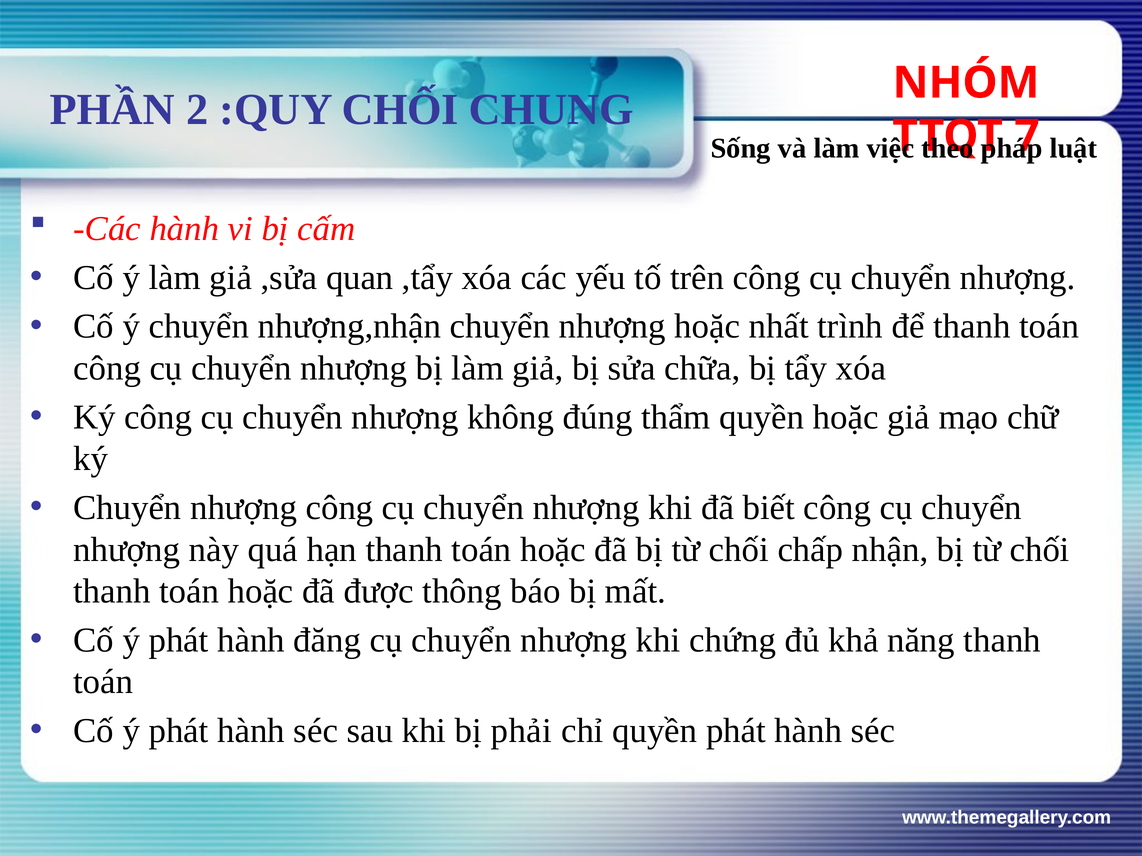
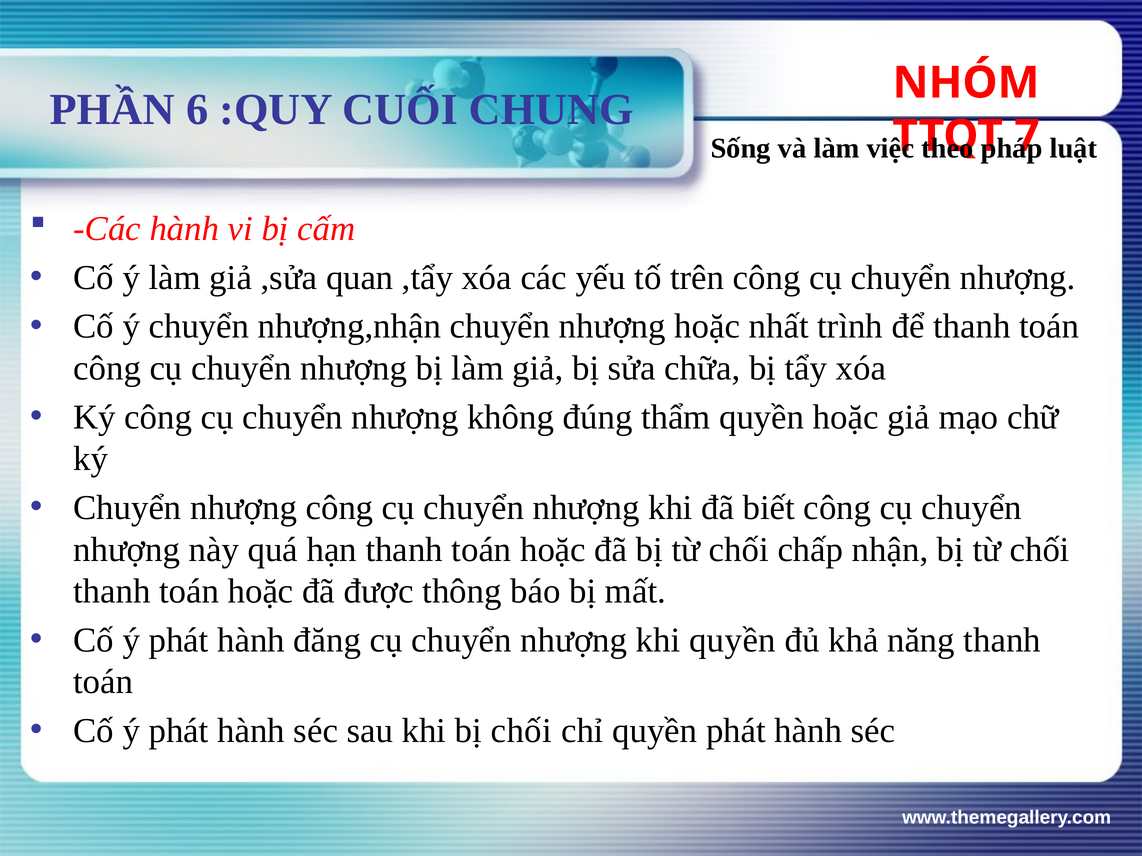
2: 2 -> 6 (197, 110)
:QUY CHỐI: CHỐI -> CUỐI (400, 110)
khi chứng: chứng -> quyền (732, 641)
bị phải: phải -> chối (521, 731)
